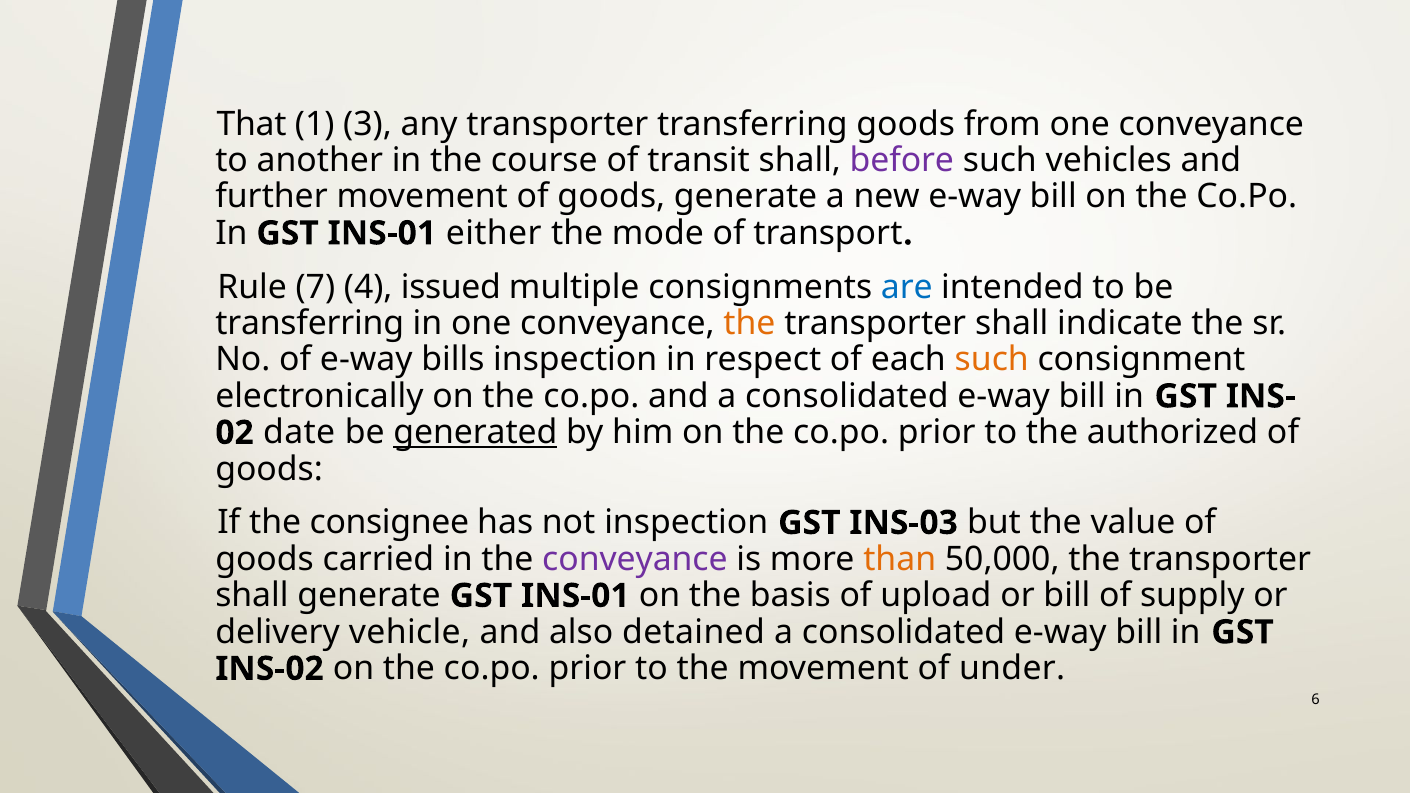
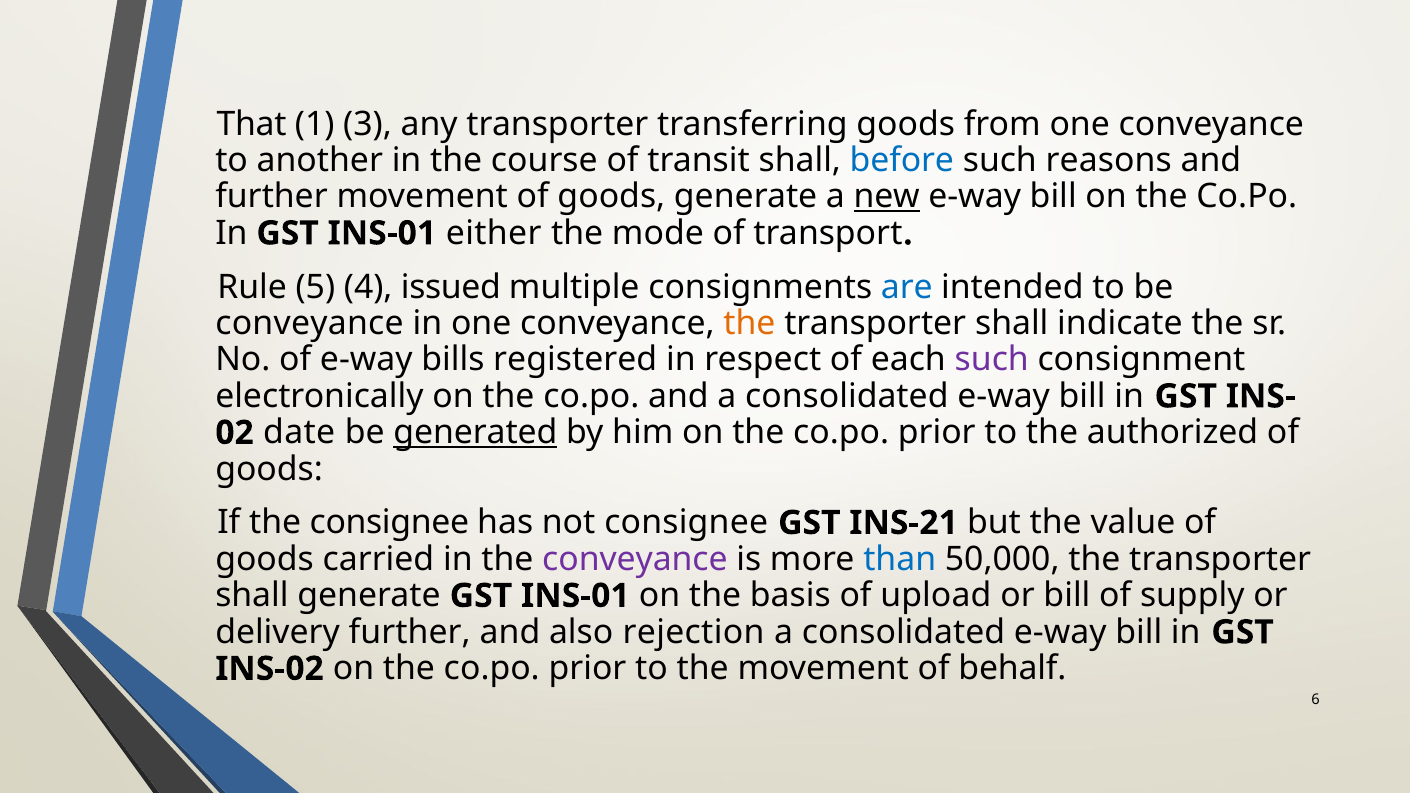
before colour: purple -> blue (902, 160)
vehicles: vehicles -> reasons (1109, 160)
new underline: none -> present (887, 197)
7: 7 -> 5 (315, 287)
transferring: transferring -> conveyance (309, 323)
bills inspection: inspection -> registered (575, 360)
such colour: orange -> purple (992, 360)
not inspection: inspection -> consignee (686, 523)
INS-03: INS-03 -> INS-21 (904, 523)
than colour: orange -> blue (900, 559)
delivery vehicle: vehicle -> further (410, 632)
detained: detained -> rejection (694, 632)
under: under -> behalf (1012, 669)
